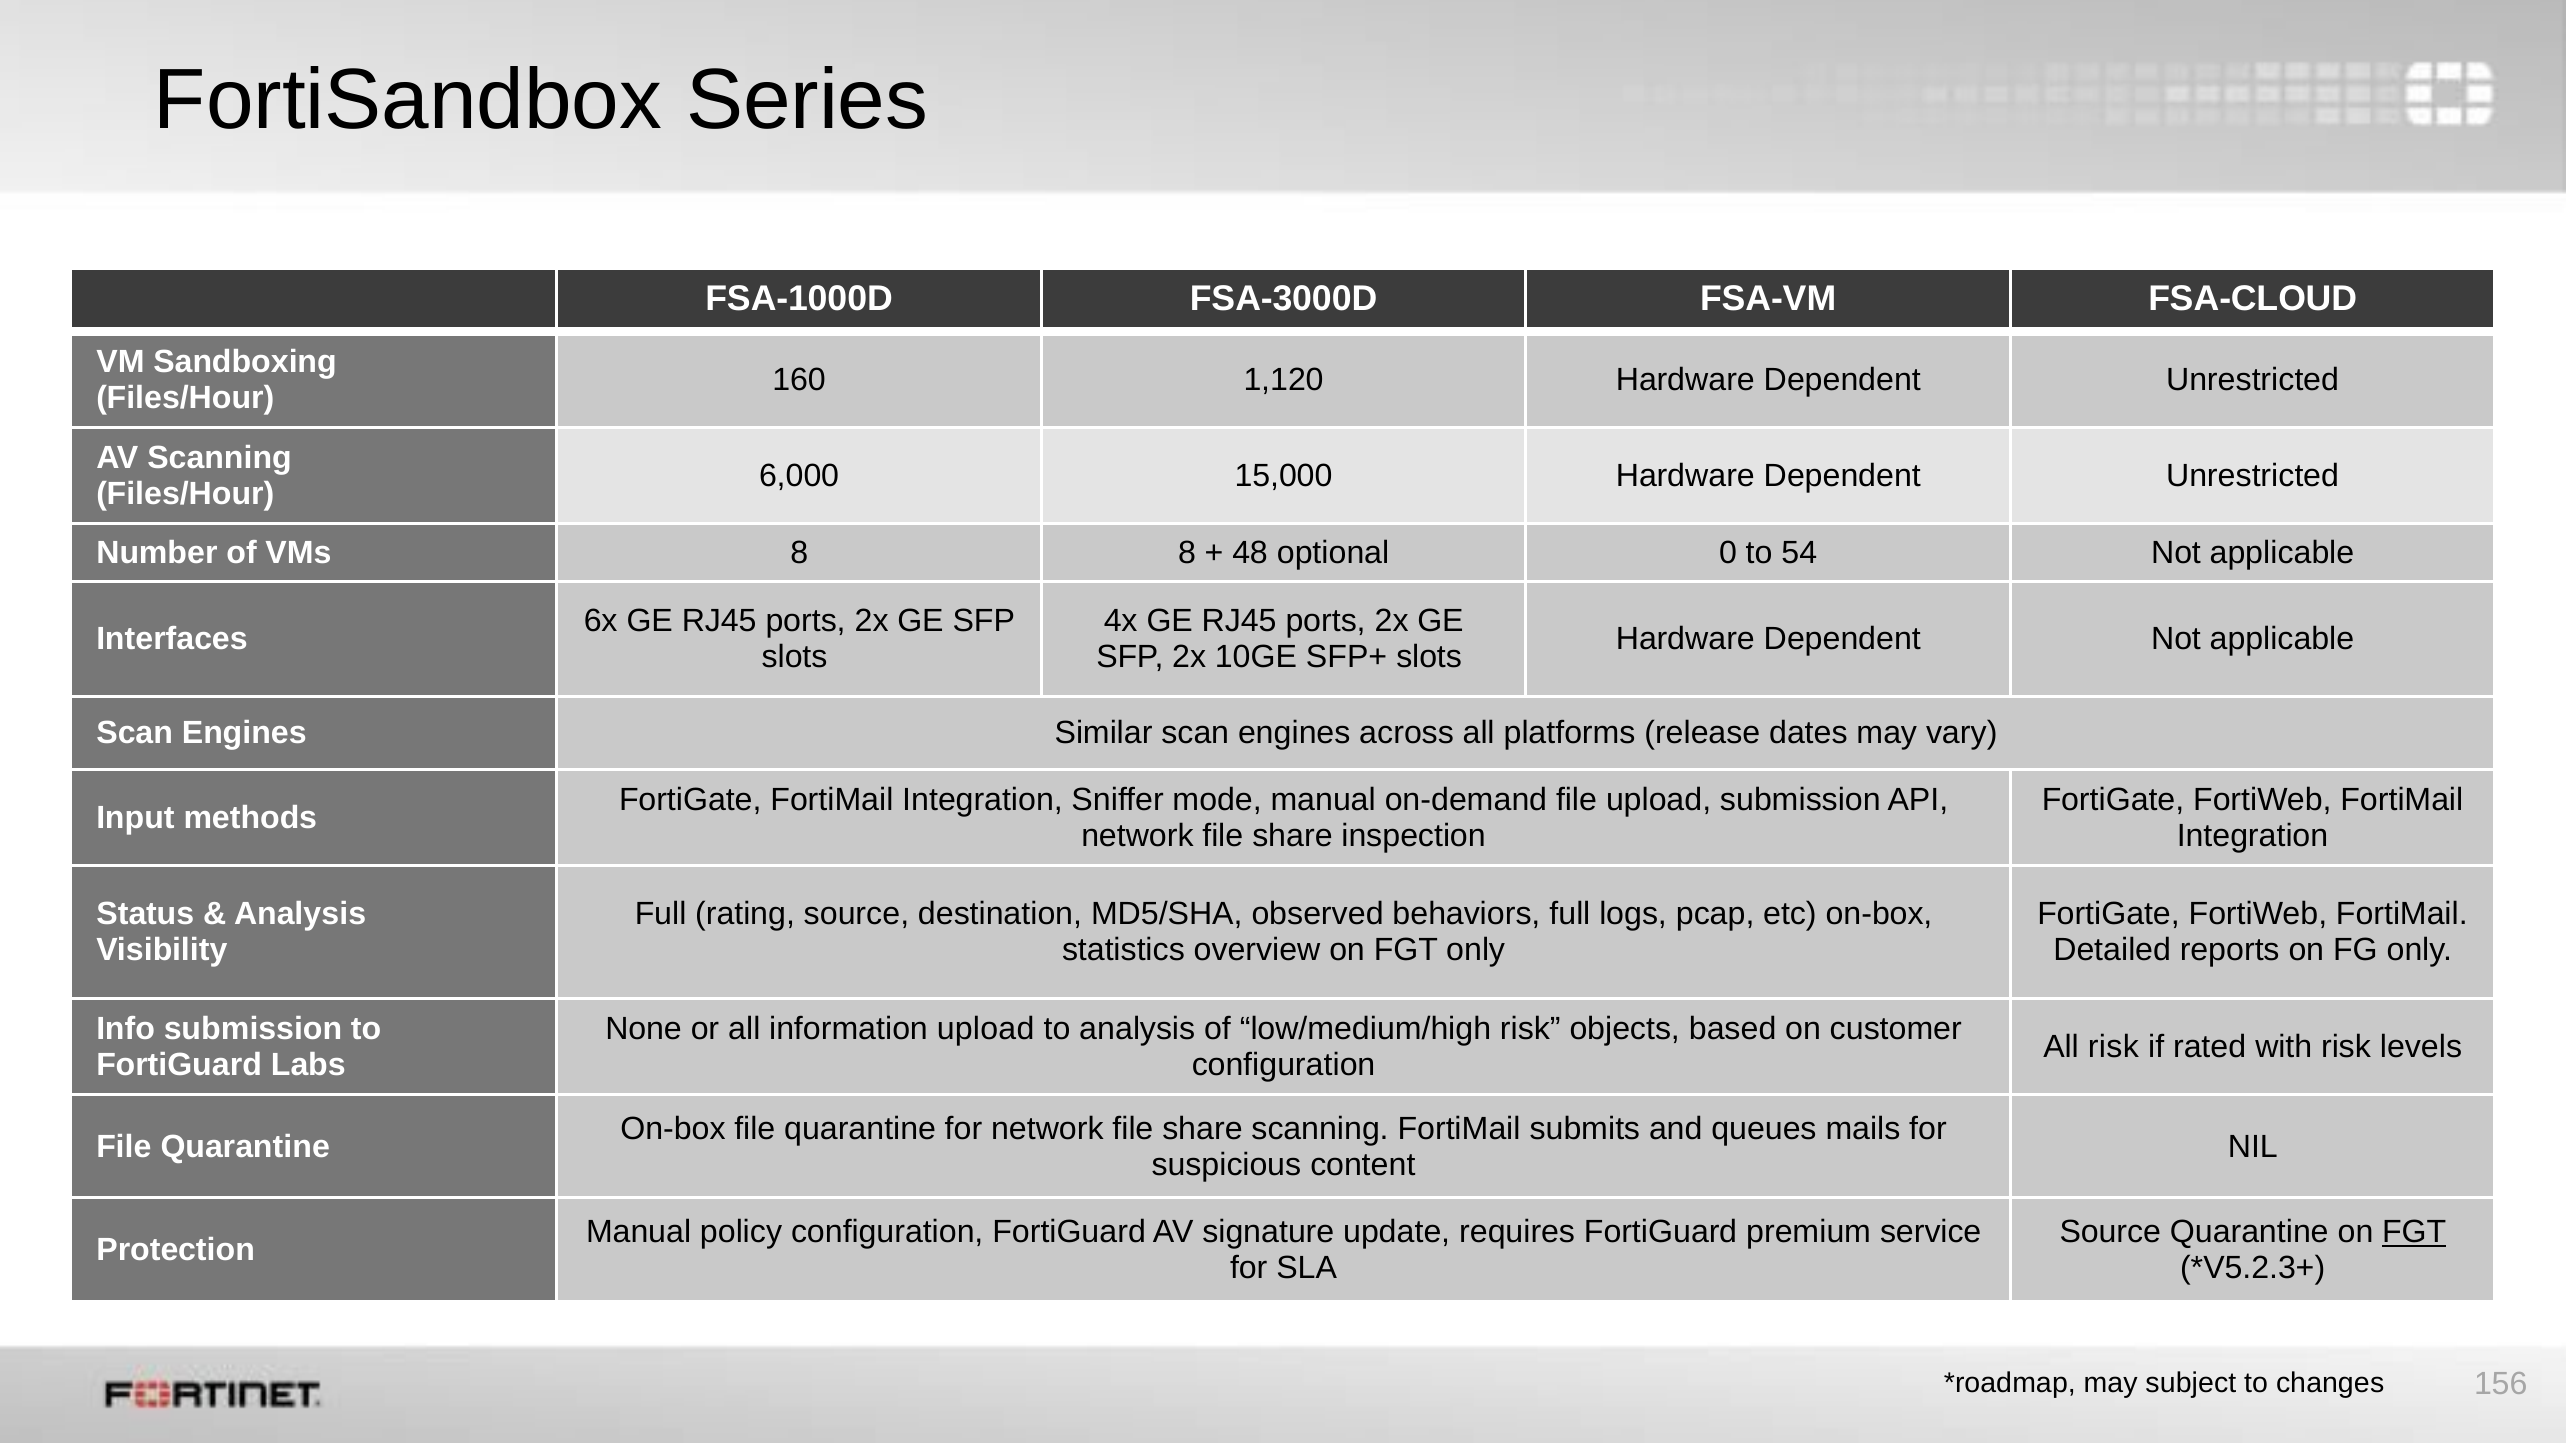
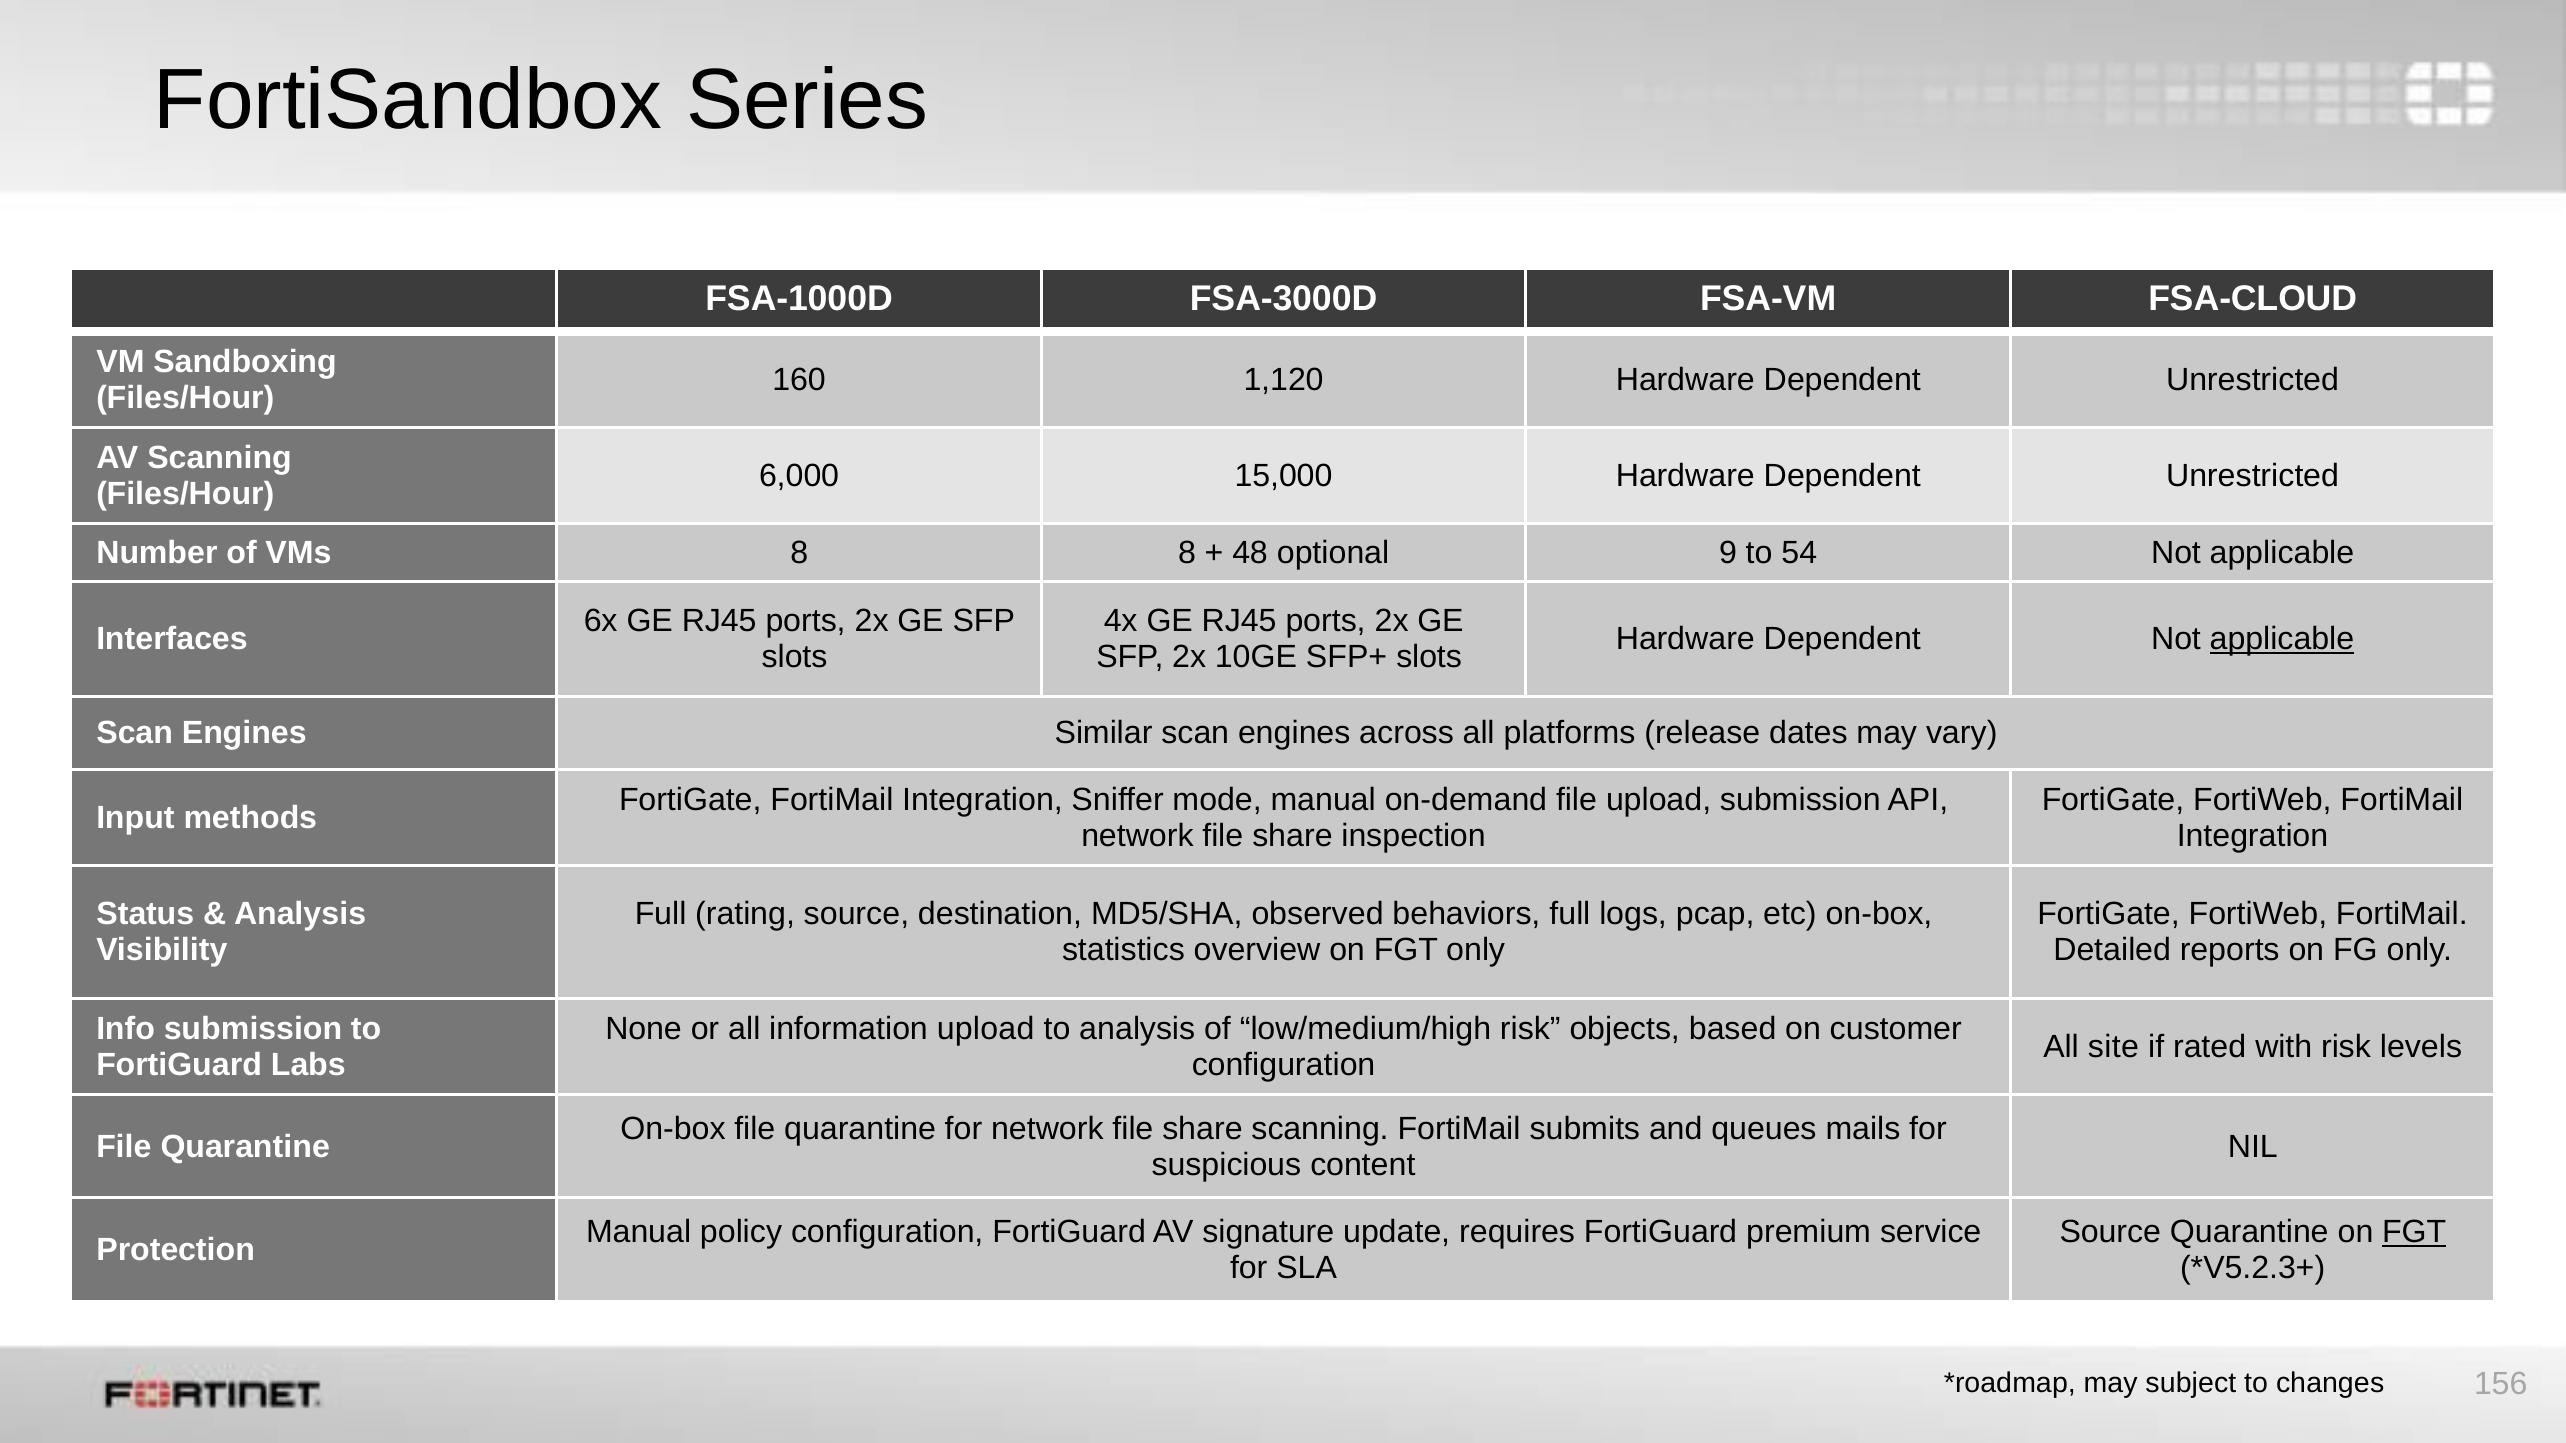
0: 0 -> 9 (1728, 553)
applicable underline: none -> present (2282, 639)
All risk: risk -> site (2113, 1047)
